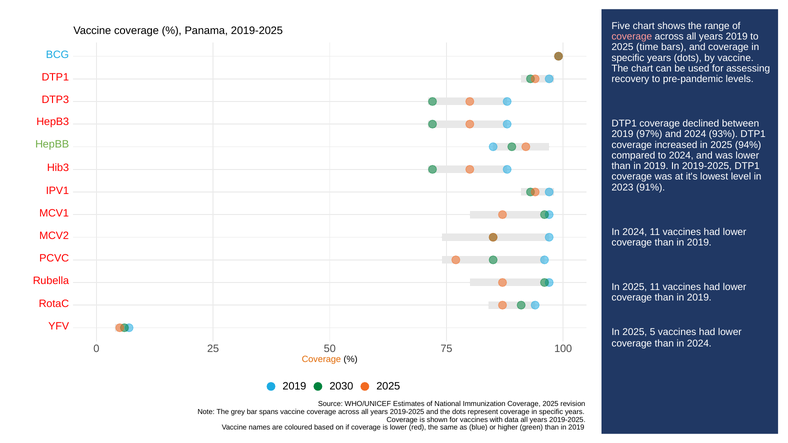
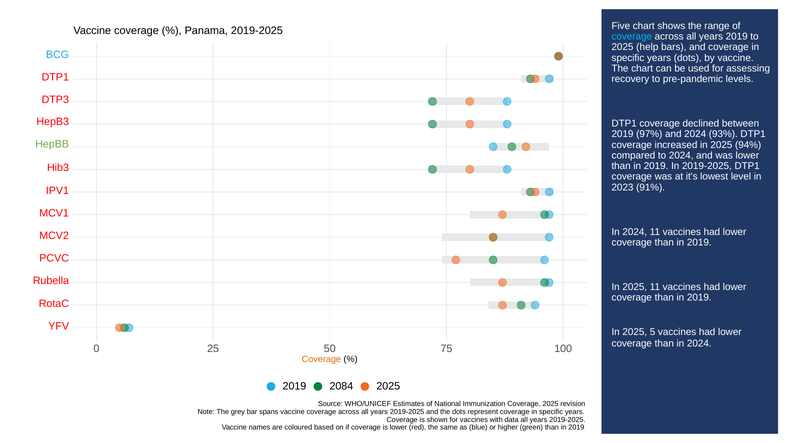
coverage colour: pink -> light blue (632, 37)
time: time -> help (647, 47)
2030: 2030 -> 2084 (341, 386)
